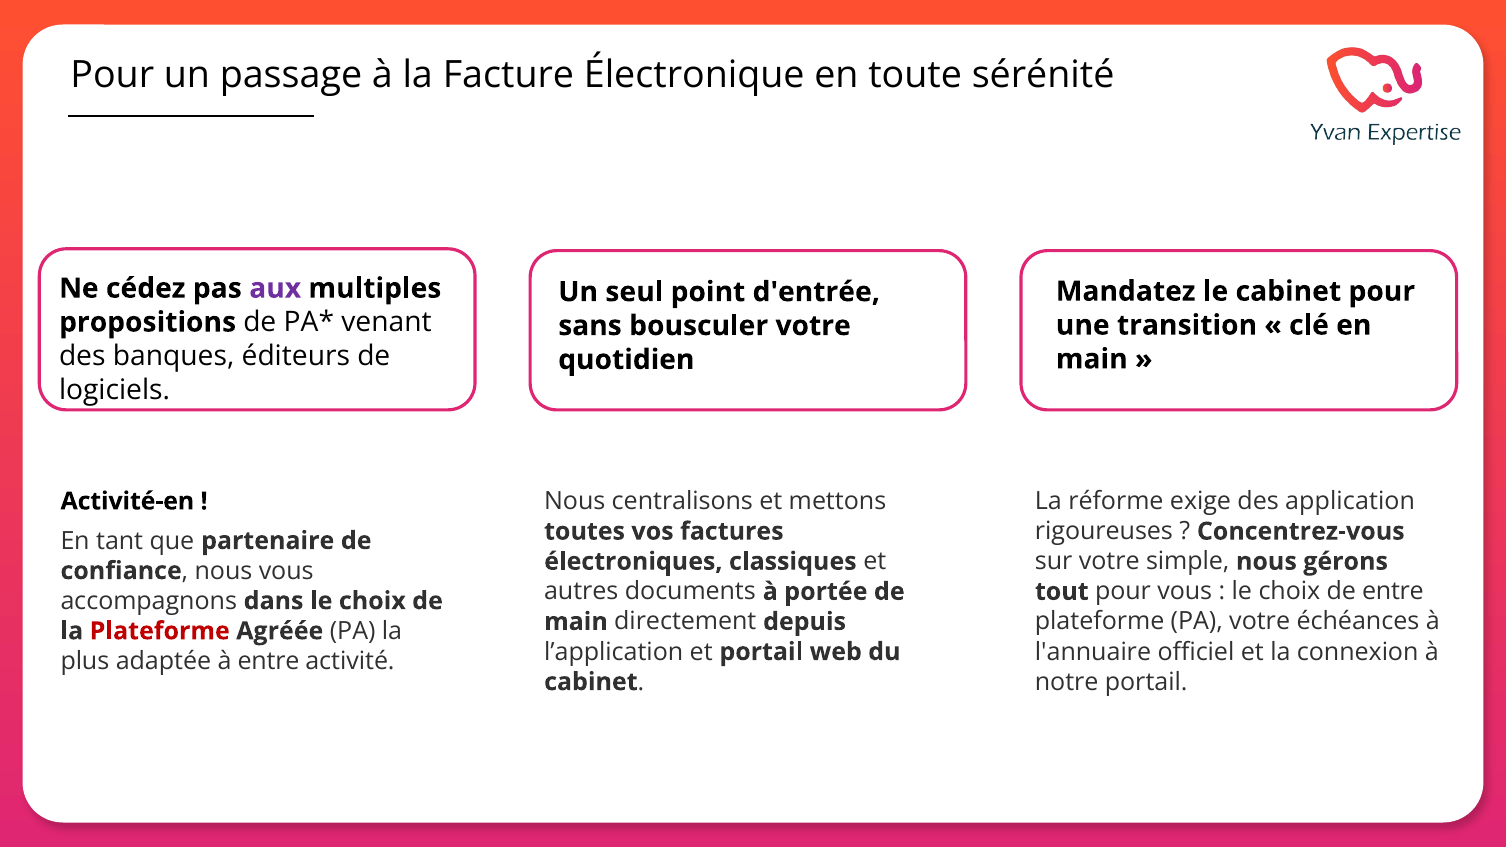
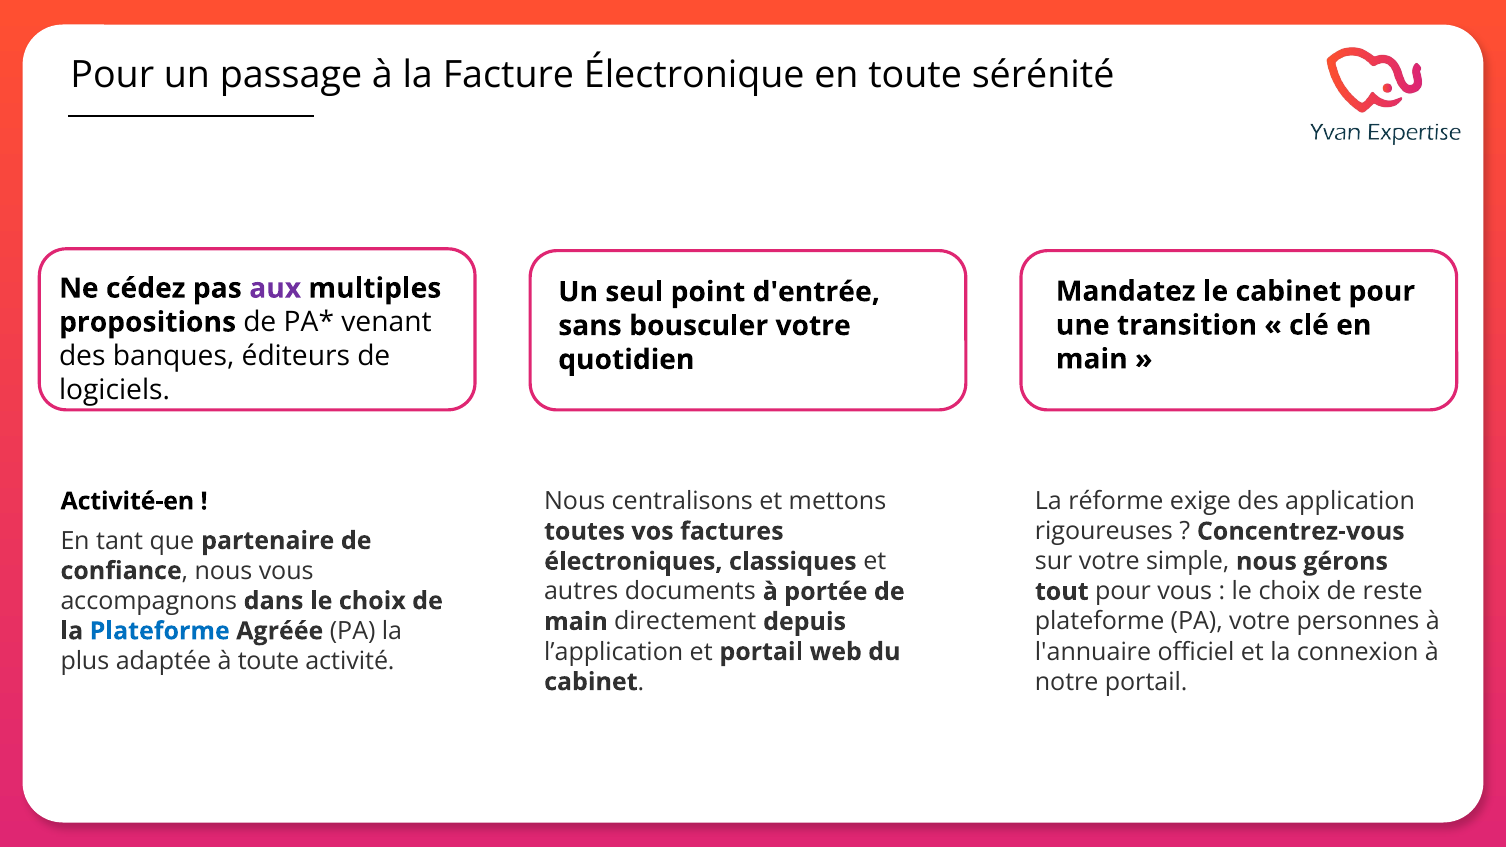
de entre: entre -> reste (1393, 592)
échéances: échéances -> personnes (1358, 622)
Plateforme colour: red -> blue (160, 631)
à entre: entre -> toute (268, 661)
